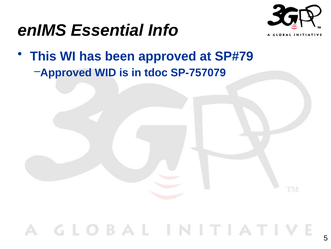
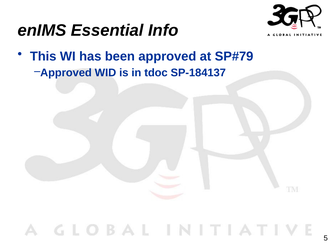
SP-757079: SP-757079 -> SP-184137 (198, 73)
